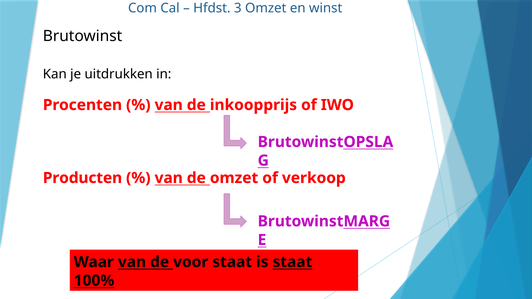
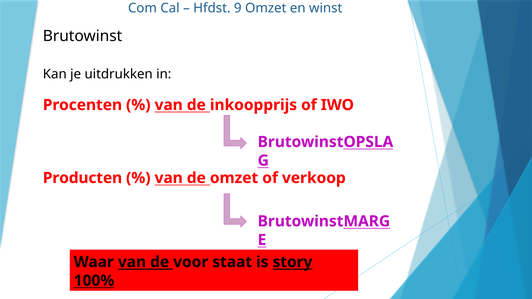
3: 3 -> 9 (238, 8)
is staat: staat -> story (292, 262)
